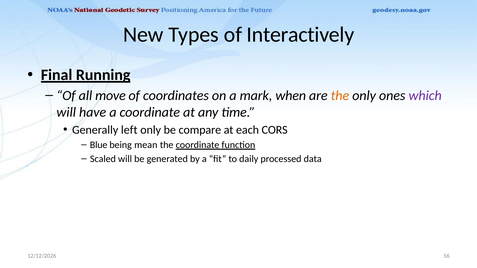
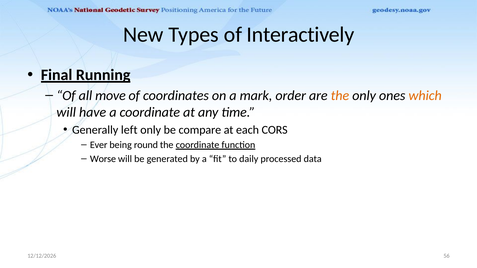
when: when -> order (291, 96)
which colour: purple -> orange (425, 96)
Blue: Blue -> Ever (99, 145)
mean: mean -> round (146, 145)
Scaled: Scaled -> Worse (103, 159)
